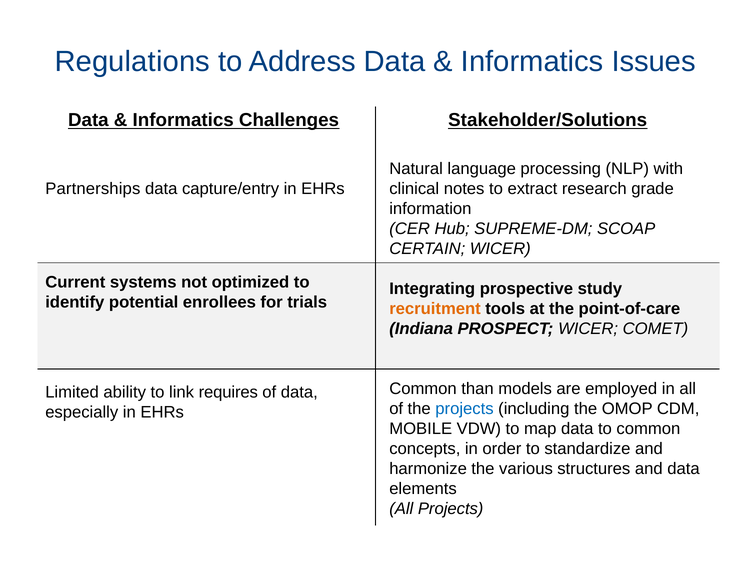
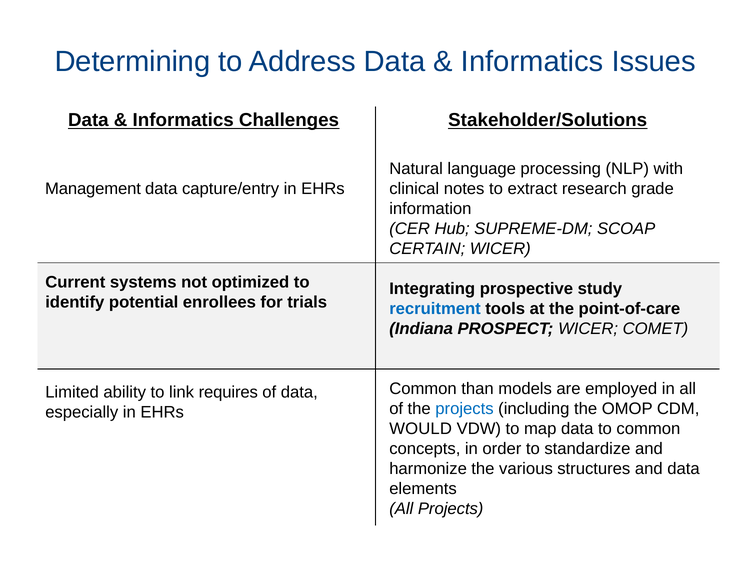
Regulations: Regulations -> Determining (132, 61)
Partnerships: Partnerships -> Management (93, 189)
recruitment colour: orange -> blue (435, 309)
MOBILE: MOBILE -> WOULD (421, 429)
